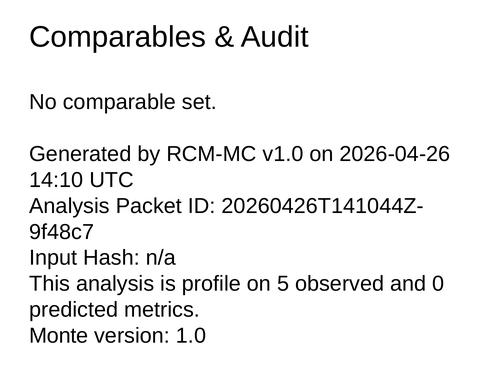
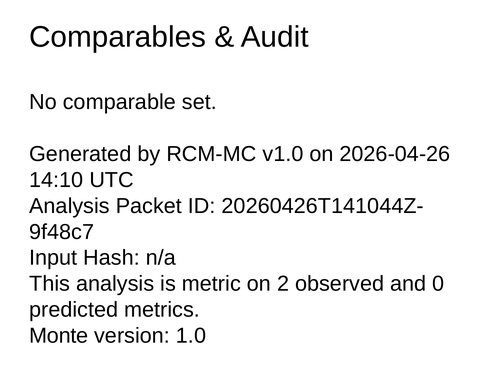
profile: profile -> metric (211, 284)
5: 5 -> 2 (283, 284)
